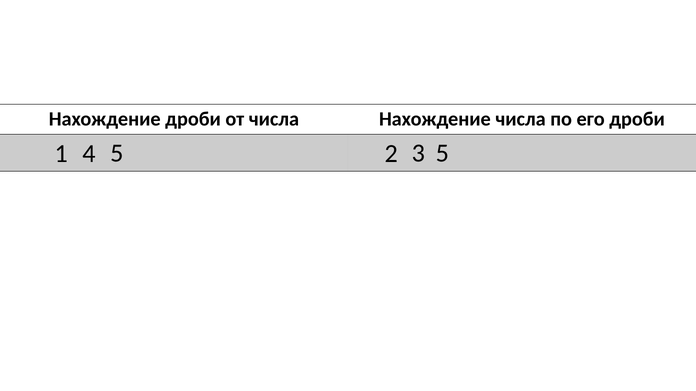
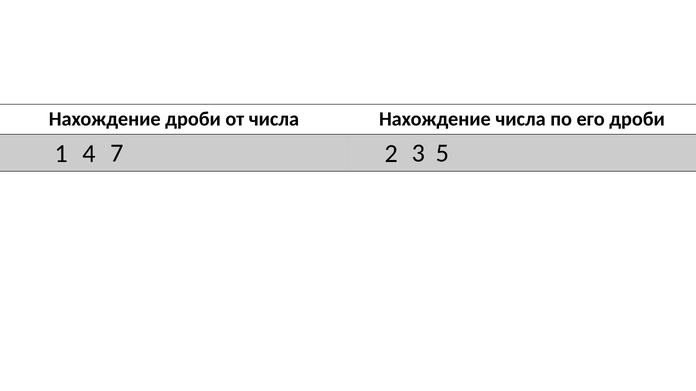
4 5: 5 -> 7 (117, 153)
